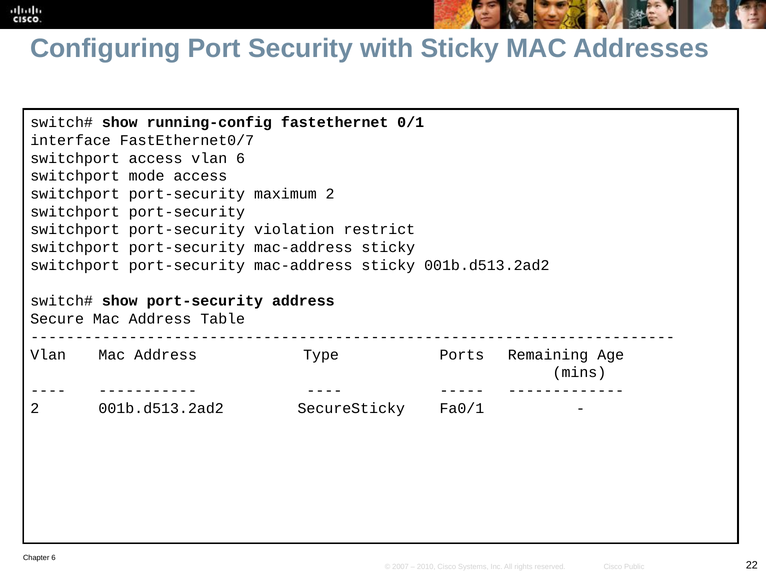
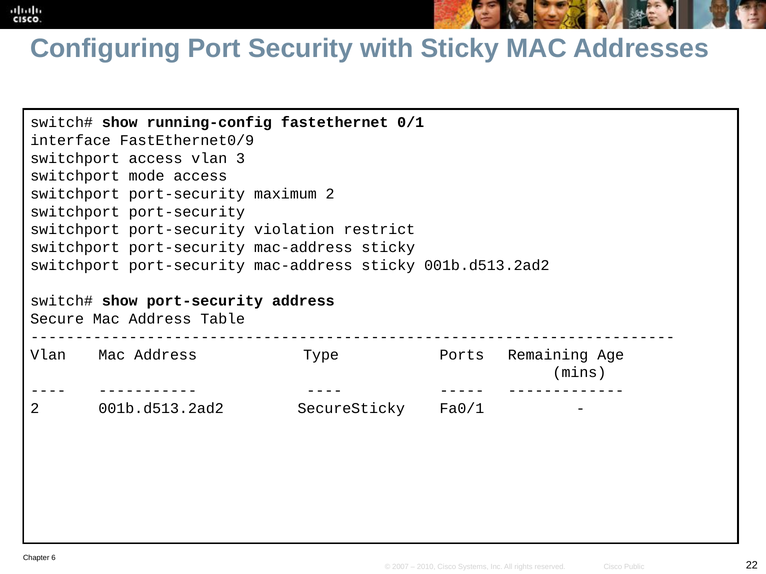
FastEthernet0/7: FastEthernet0/7 -> FastEthernet0/9 (187, 140)
vlan 6: 6 -> 3 (241, 158)
